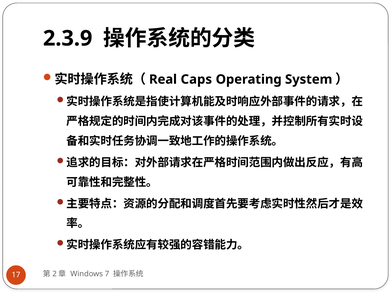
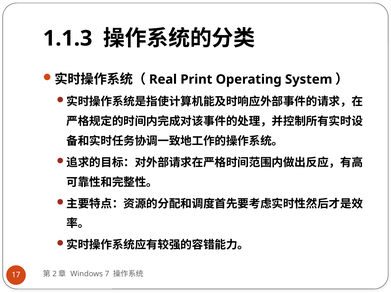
2.3.9: 2.3.9 -> 1.1.3 (68, 38)
Caps: Caps -> Print (196, 79)
